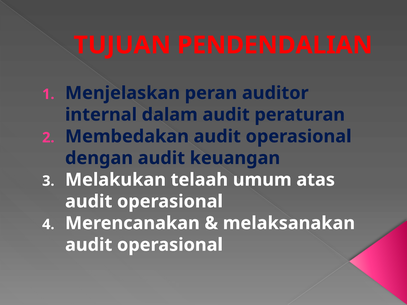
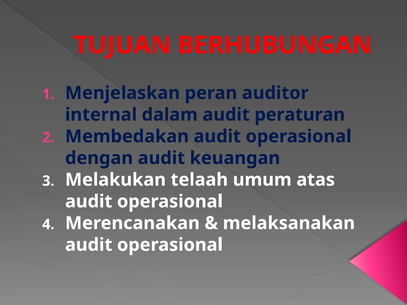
PENDENDALIAN: PENDENDALIAN -> BERHUBUNGAN (275, 45)
